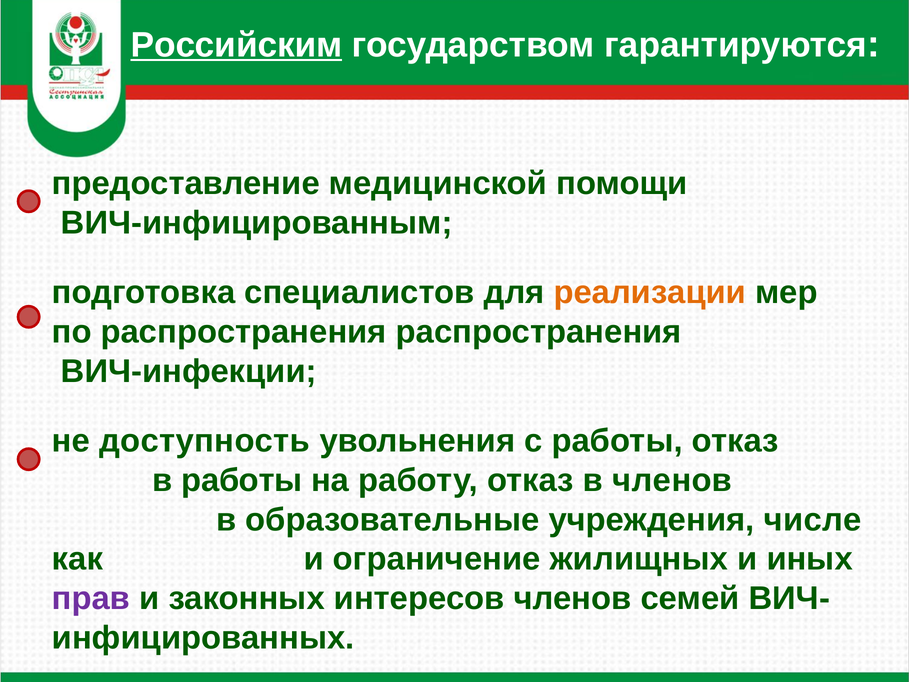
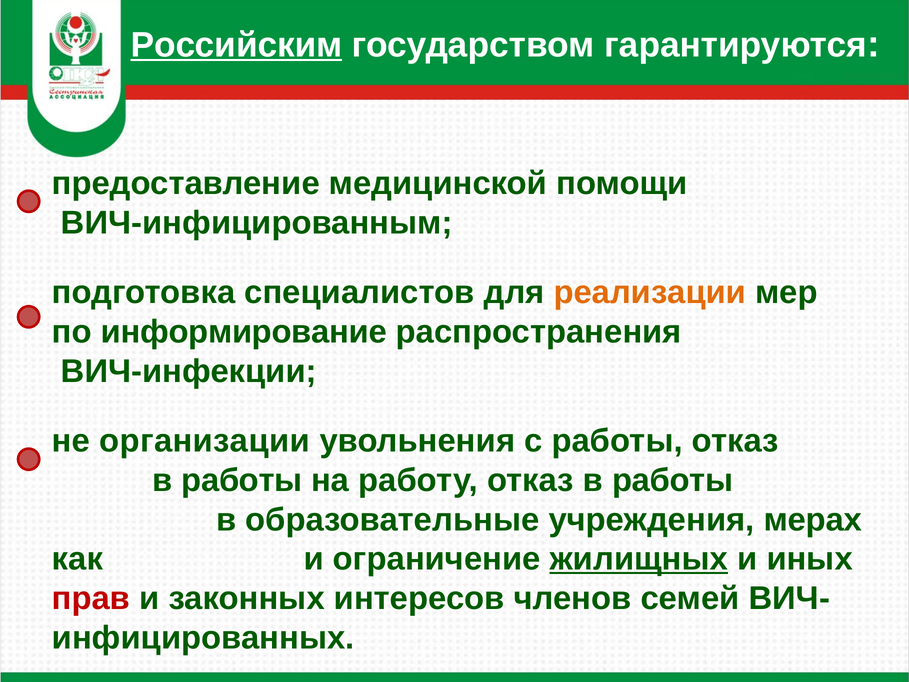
по распространения: распространения -> информирование (244, 332)
доступность: доступность -> организации (205, 441)
работу отказ в членов: членов -> работы (673, 480)
числе: числе -> мерах (813, 520)
жилищных underline: none -> present (639, 559)
прав colour: purple -> red (91, 598)
